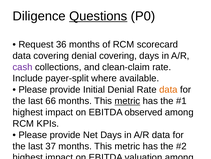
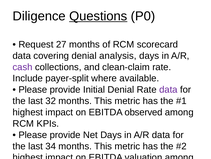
Request 36: 36 -> 27 (61, 44)
denial covering: covering -> analysis (118, 56)
data colour: orange -> purple (168, 89)
66: 66 -> 32 (51, 101)
metric underline: present -> none (127, 101)
37: 37 -> 34 (51, 146)
